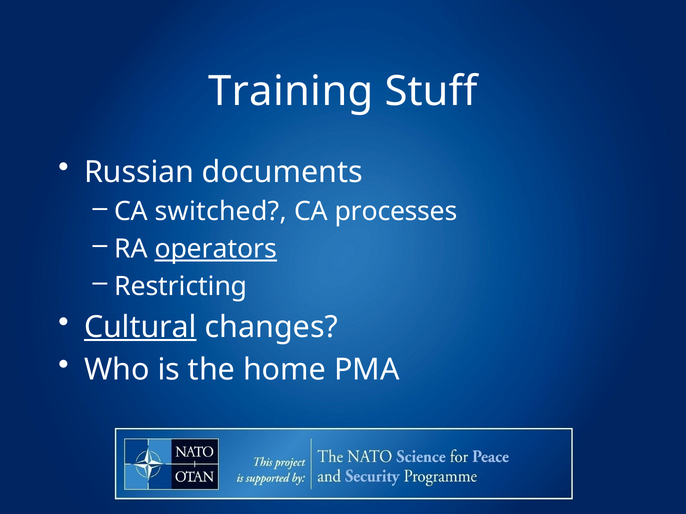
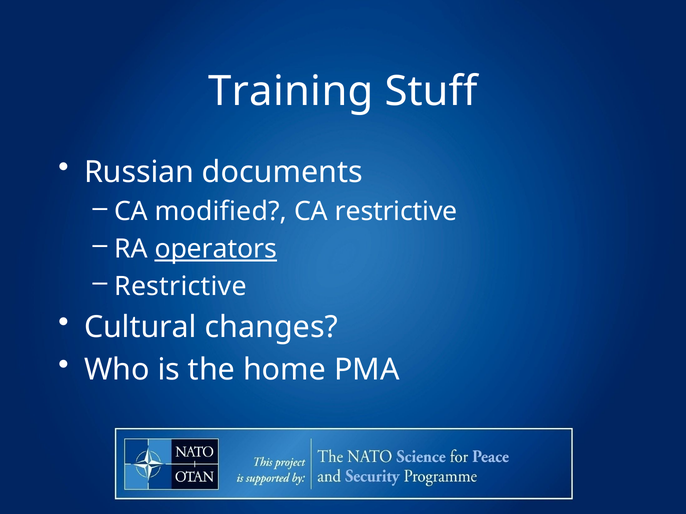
switched: switched -> modified (221, 212)
CA processes: processes -> restrictive (396, 212)
Restricting: Restricting -> Restrictive (181, 287)
Cultural underline: present -> none (140, 327)
